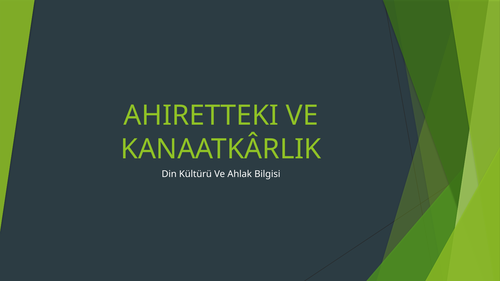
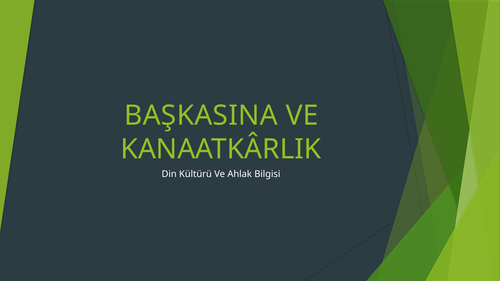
AHIRETTEKI: AHIRETTEKI -> BAŞKASINA (201, 116)
